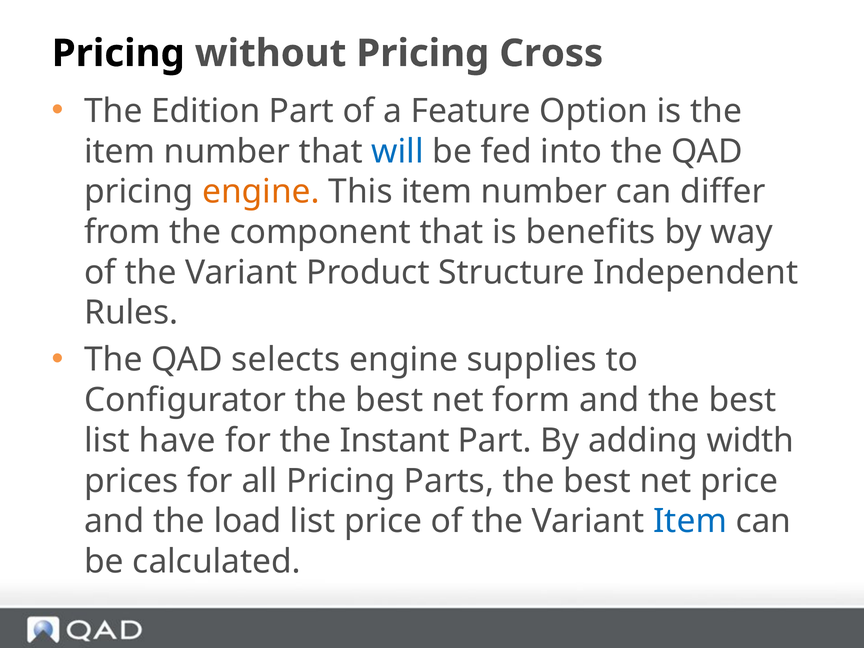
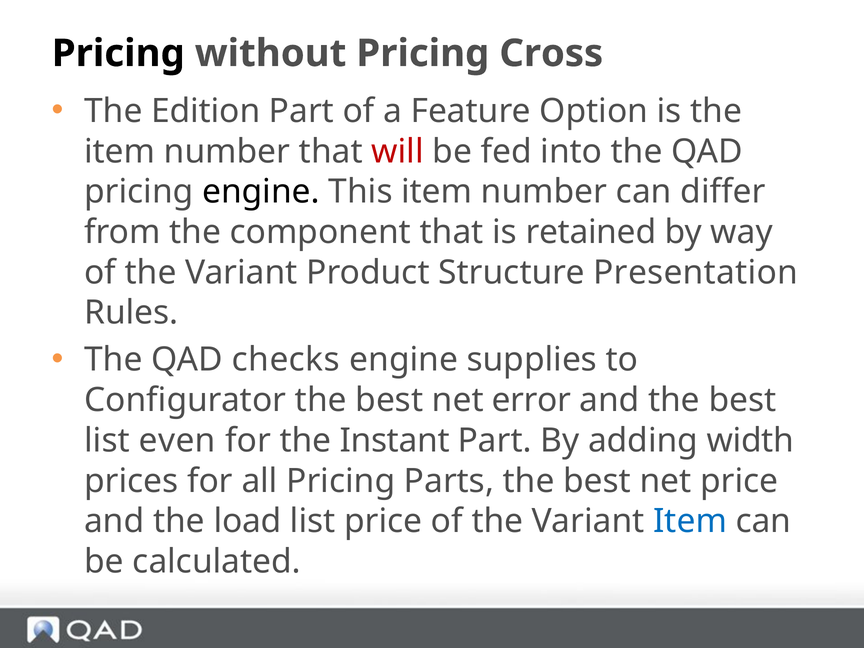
will colour: blue -> red (398, 151)
engine colour: orange -> black (261, 192)
benefits: benefits -> retained (591, 232)
Independent: Independent -> Presentation (696, 272)
selects: selects -> checks (286, 360)
form: form -> error (532, 400)
have: have -> even (177, 441)
